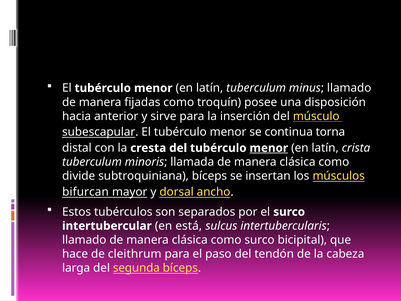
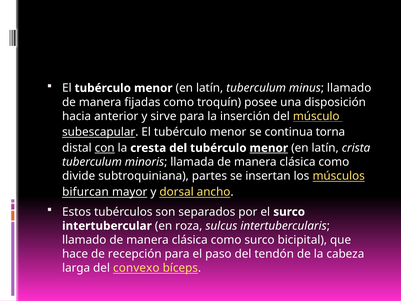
con underline: none -> present (105, 148)
subtroquiniana bíceps: bíceps -> partes (209, 176)
está: está -> roza (189, 226)
cleithrum: cleithrum -> recepción (135, 254)
segunda: segunda -> convexo (136, 268)
